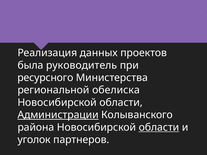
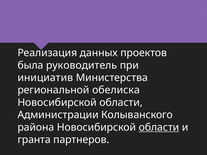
ресурсного: ресурсного -> инициатив (45, 78)
Администрации underline: present -> none (58, 115)
уголок: уголок -> гранта (34, 140)
